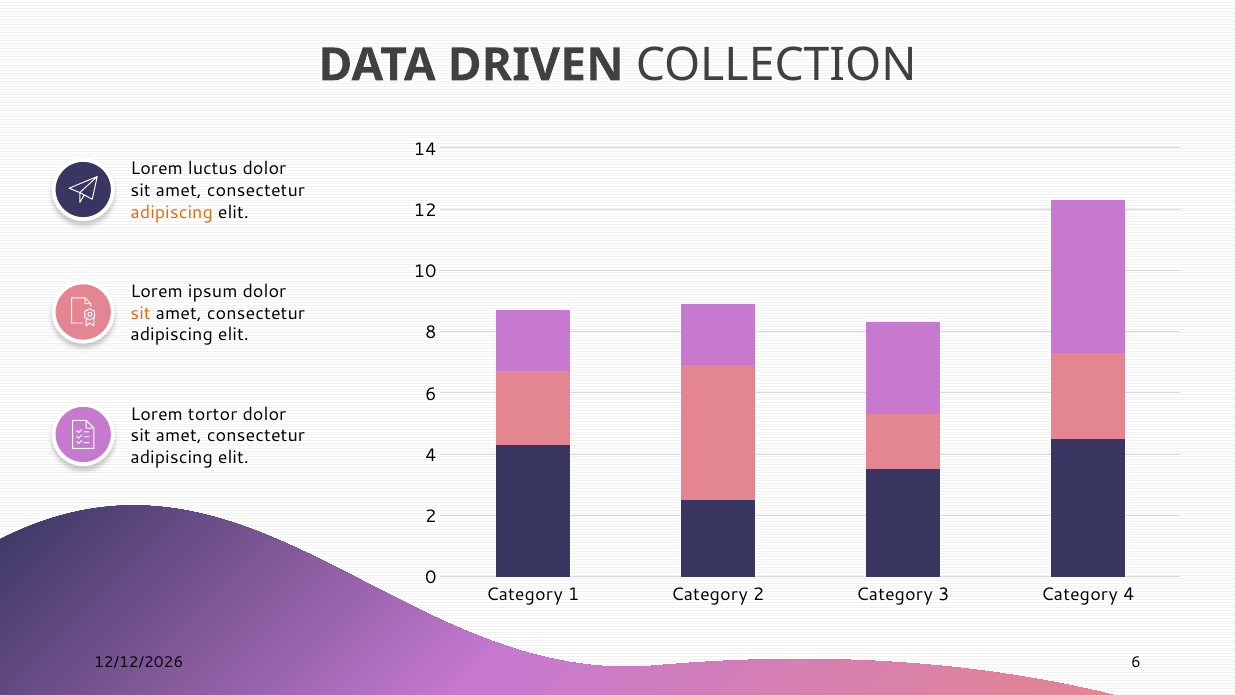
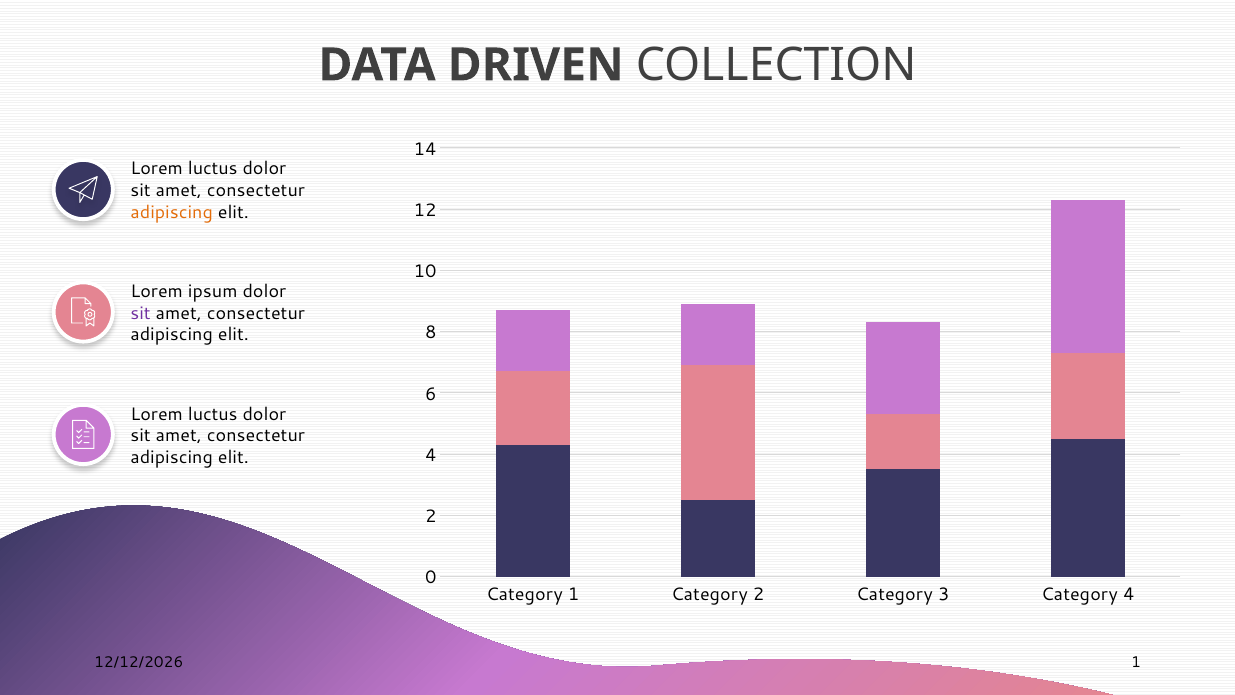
sit colour: orange -> purple (141, 313)
tortor: tortor -> luctus (213, 414)
6: 6 -> 1 (1136, 662)
